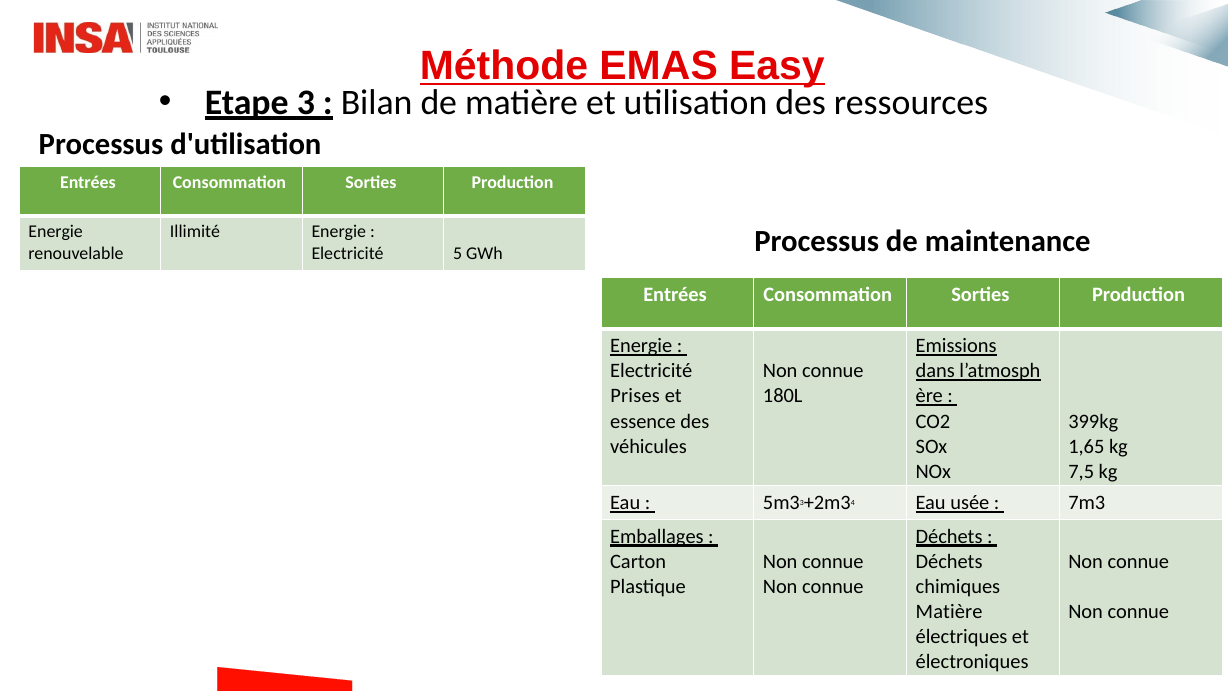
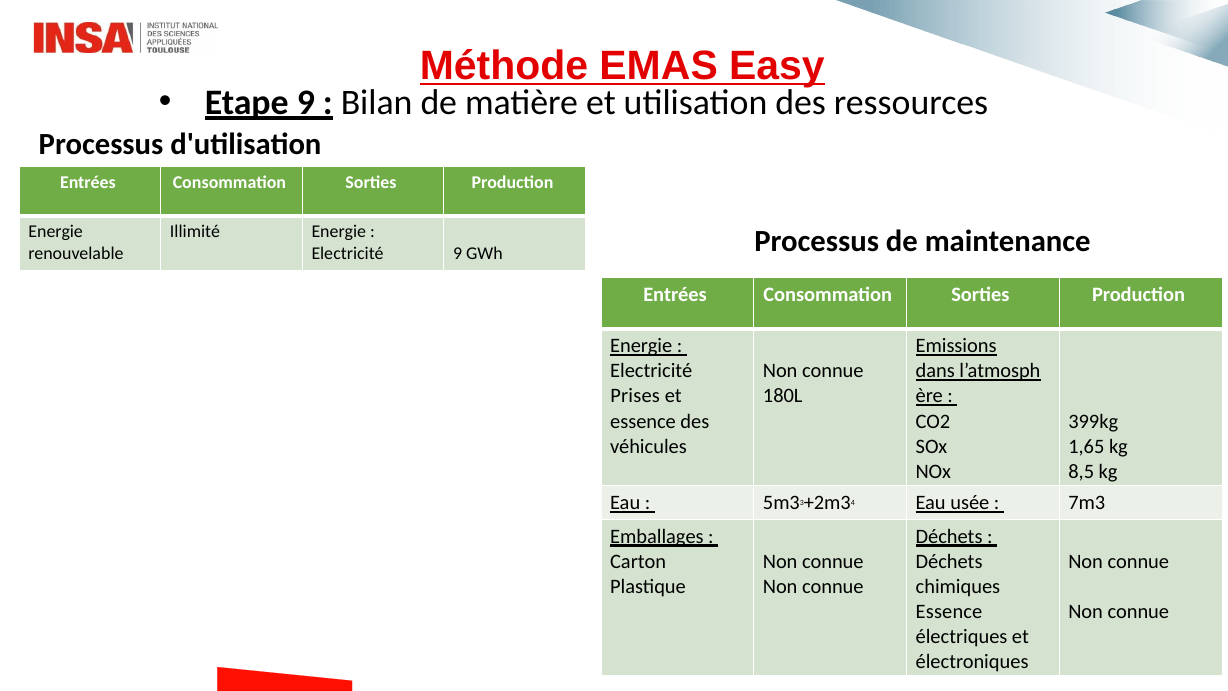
Etape 3: 3 -> 9 (306, 103)
Electricité 5: 5 -> 9 (458, 253)
7,5: 7,5 -> 8,5 (1081, 471)
Matière: Matière -> Essence (949, 611)
